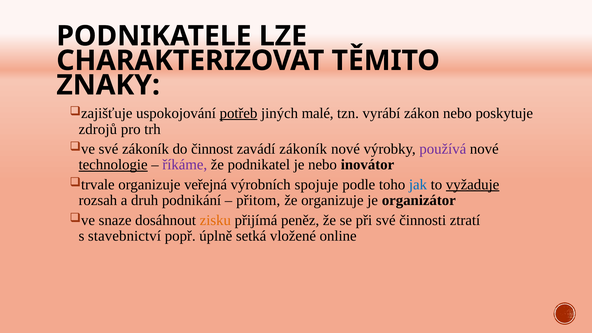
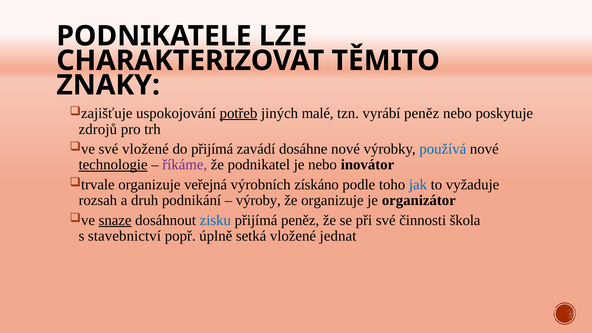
vyrábí zákon: zákon -> peněz (422, 113)
své zákoník: zákoník -> vložené (145, 149)
do činnost: činnost -> přijímá (212, 149)
zavádí zákoník: zákoník -> dosáhne (303, 149)
používá colour: purple -> blue (443, 149)
spojuje: spojuje -> získáno (317, 184)
vyžaduje underline: present -> none (473, 184)
přitom: přitom -> výroby (258, 200)
snaze underline: none -> present (115, 220)
zisku colour: orange -> blue (215, 220)
ztratí: ztratí -> škola (465, 220)
online: online -> jednat (338, 236)
